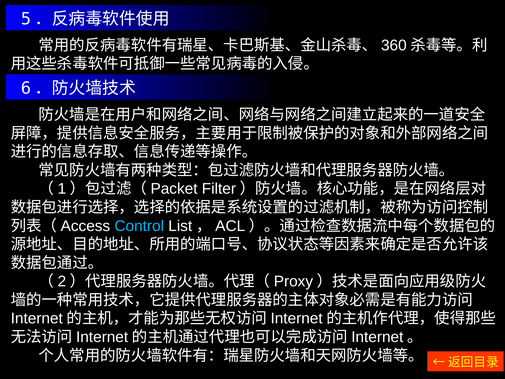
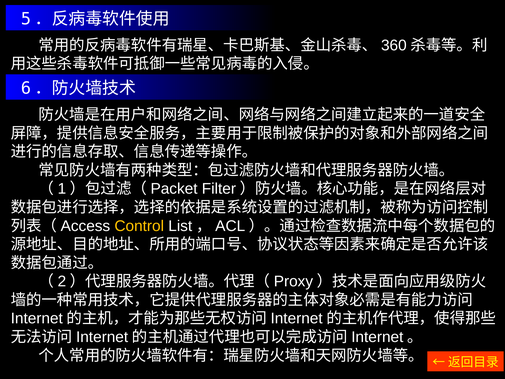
Control colour: light blue -> yellow (139, 226)
